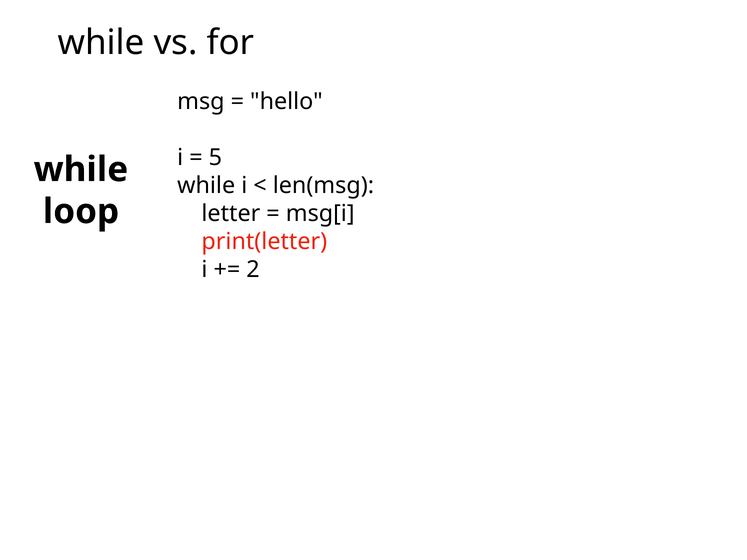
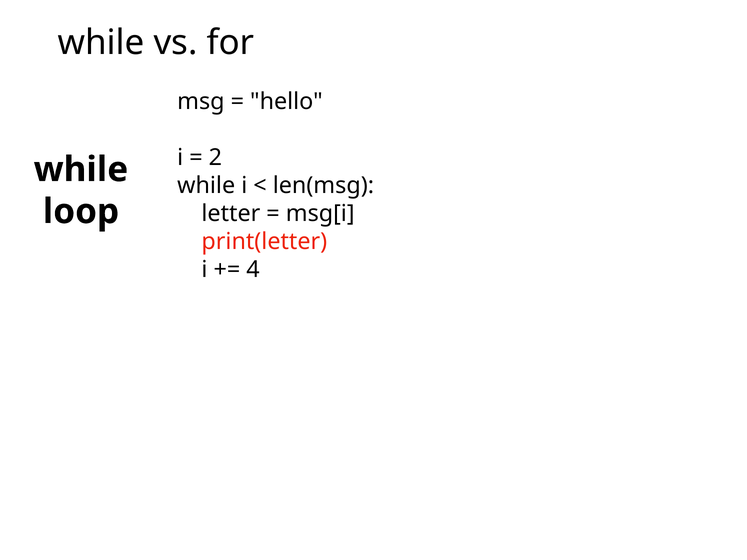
5: 5 -> 2 (215, 158)
2: 2 -> 4 (253, 270)
